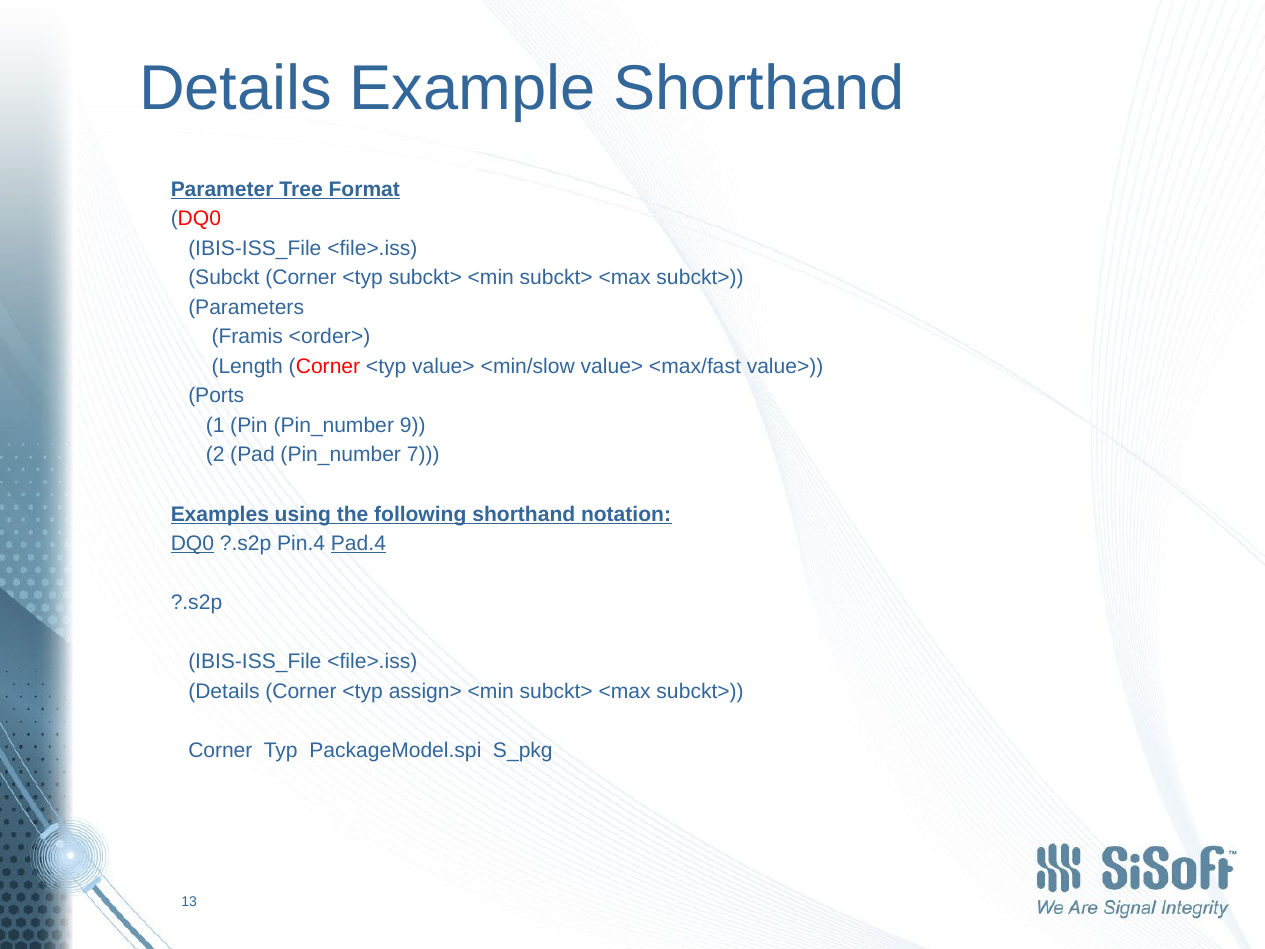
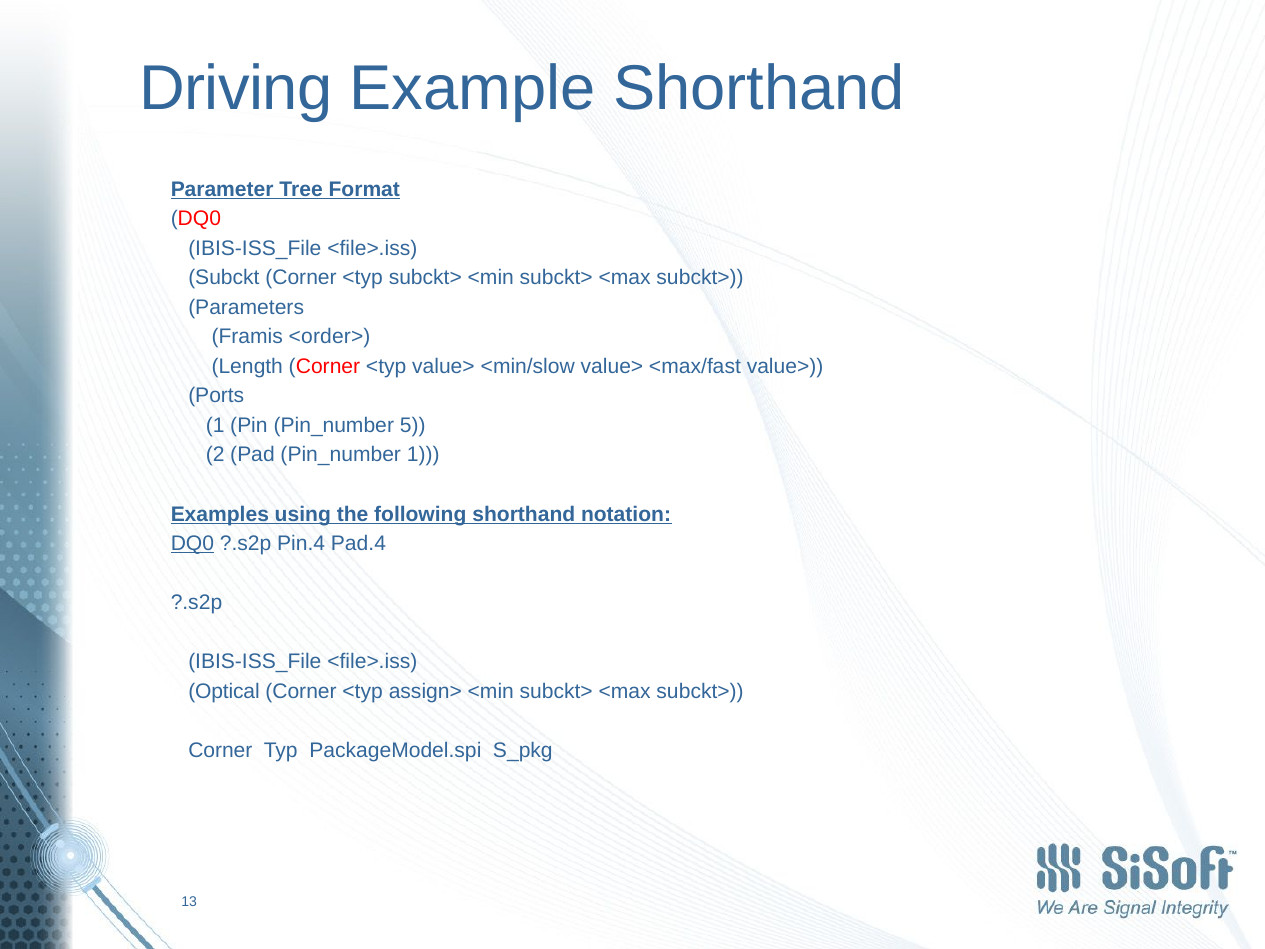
Details: Details -> Driving (236, 89)
9: 9 -> 5 (413, 425)
Pin_number 7: 7 -> 1 (423, 455)
Pad.4 underline: present -> none (358, 544)
Details: Details -> Optical (224, 691)
